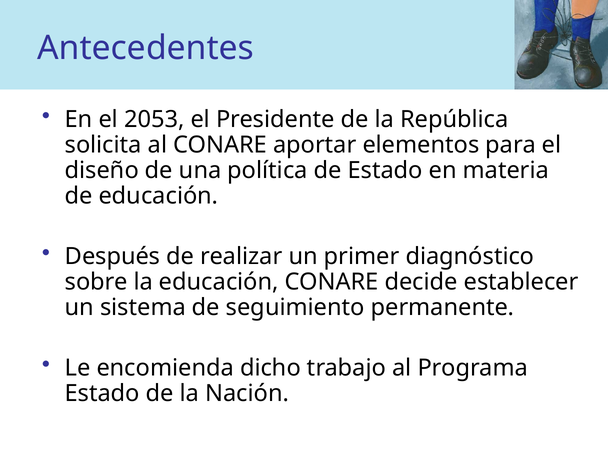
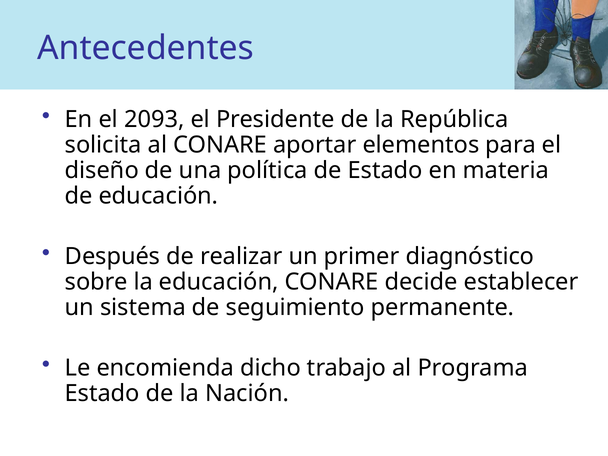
2053: 2053 -> 2093 (154, 119)
